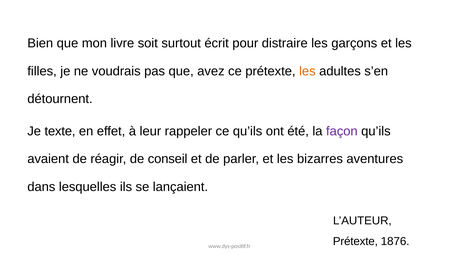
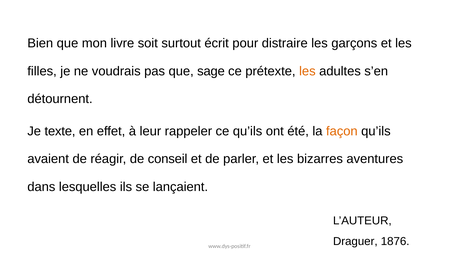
avez: avez -> sage (211, 71)
façon colour: purple -> orange (342, 131)
Prétexte: Prétexte -> Draguer (355, 241)
